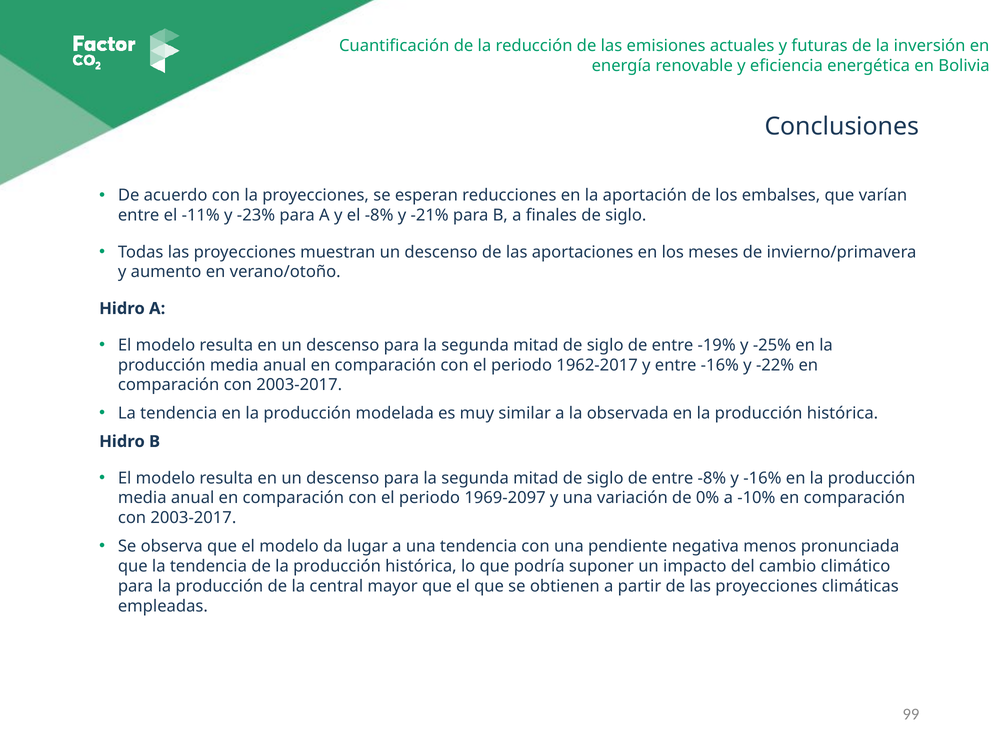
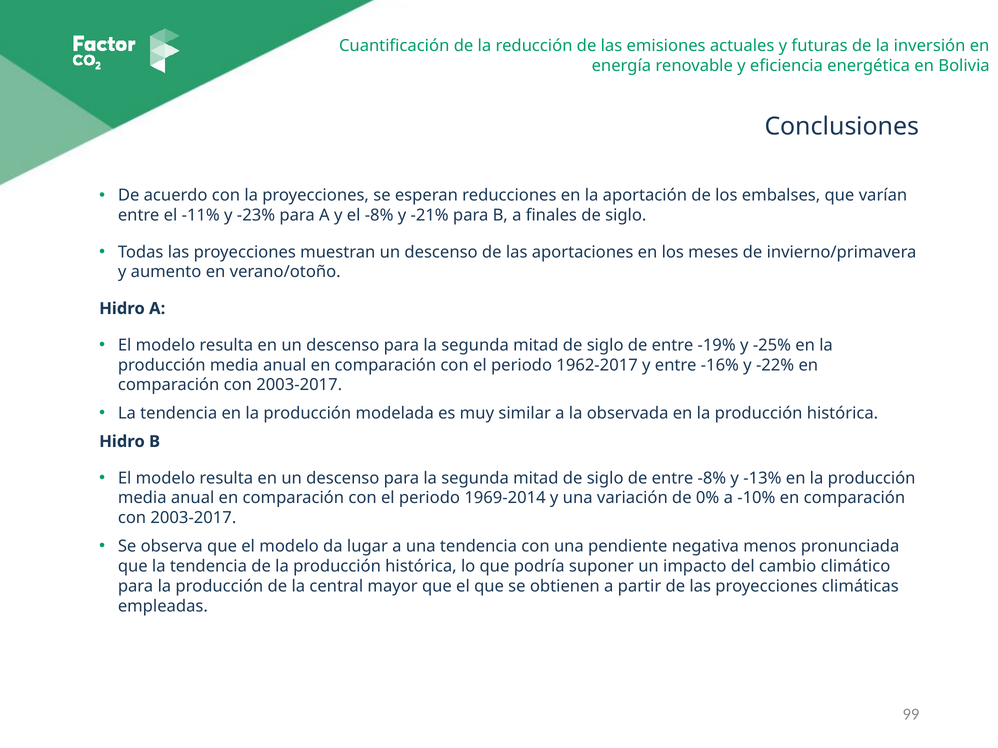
y -16%: -16% -> -13% (762, 478)
1969-2097: 1969-2097 -> 1969-2014 (505, 498)
